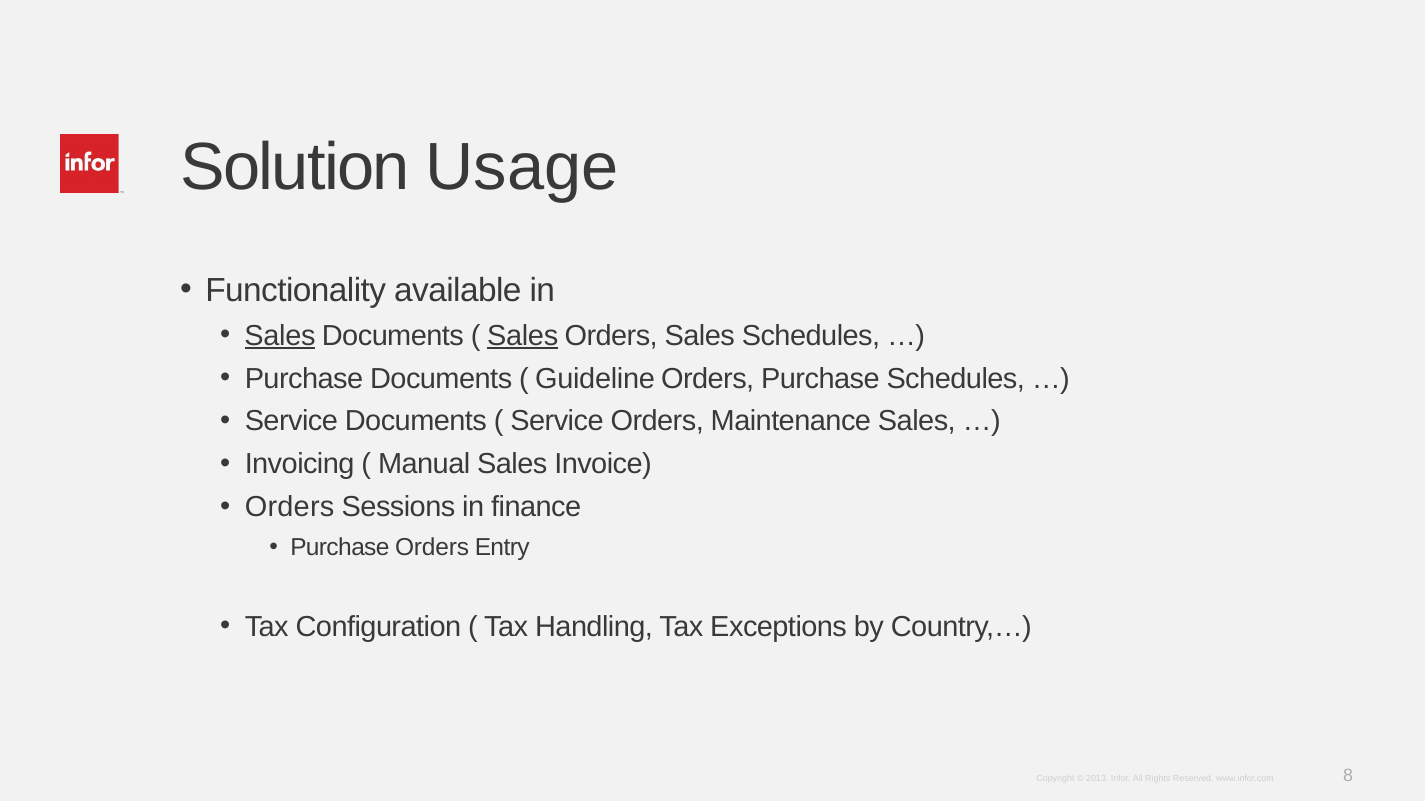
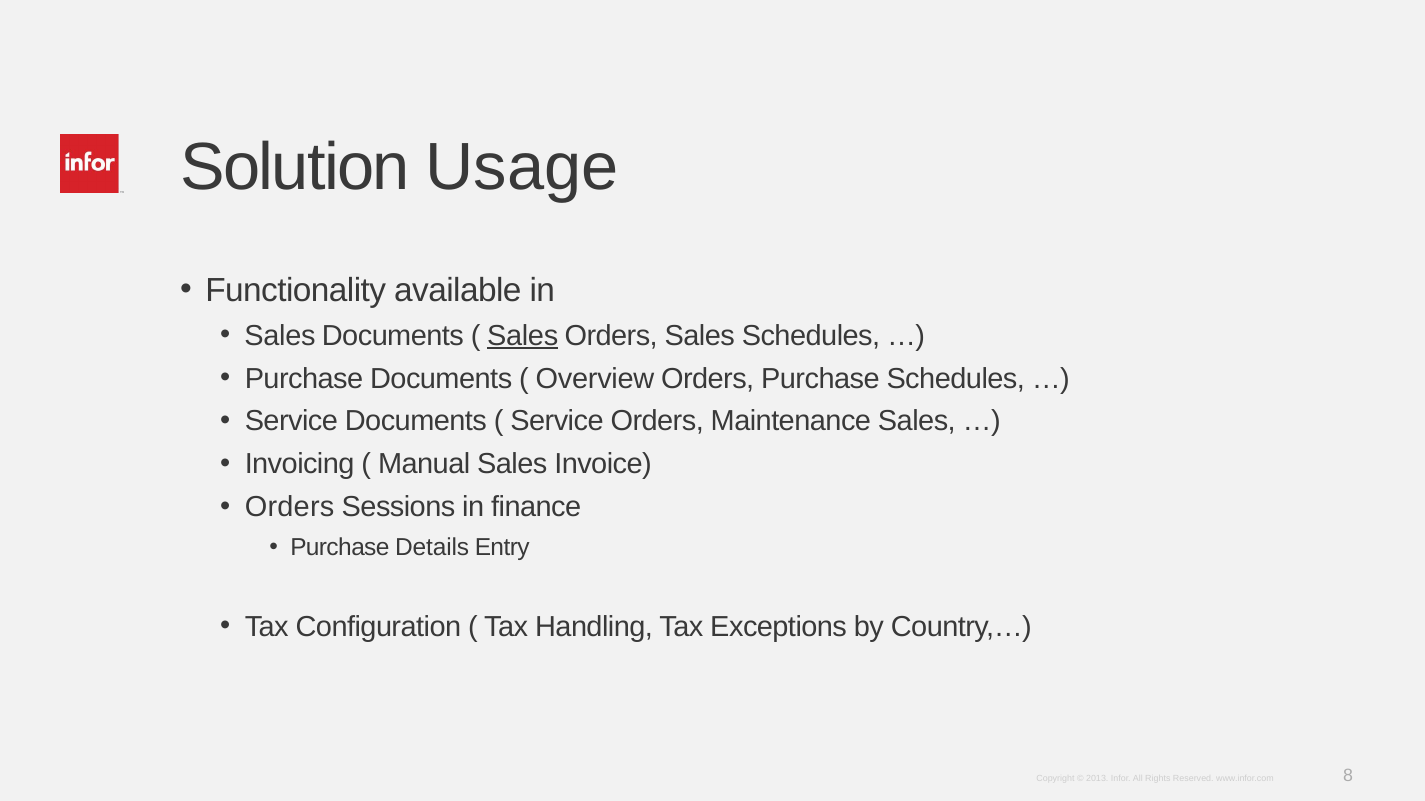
Sales underline: present -> none (280, 336)
Guideline: Guideline -> Overview (595, 379)
Purchase Orders: Orders -> Details (432, 548)
